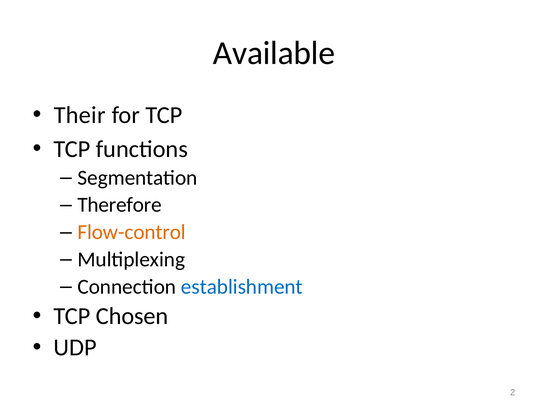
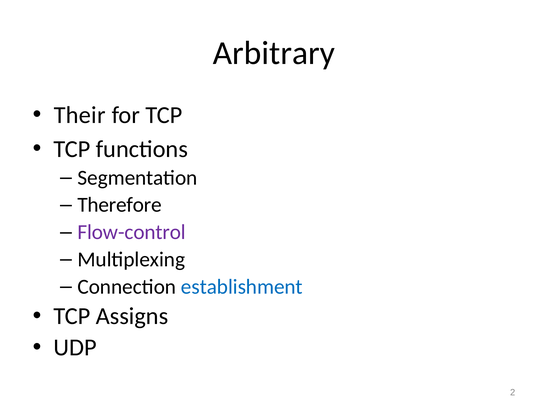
Available: Available -> Arbitrary (274, 53)
Flow-control colour: orange -> purple (132, 232)
Chosen: Chosen -> Assigns (132, 316)
